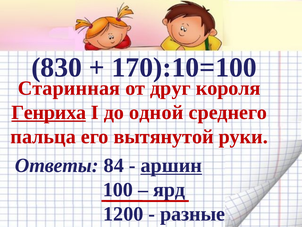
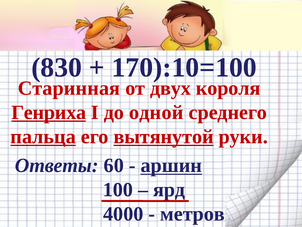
друг: друг -> двух (170, 88)
пальца underline: none -> present (43, 136)
вытянутой underline: none -> present (164, 136)
84: 84 -> 60 (114, 165)
1200: 1200 -> 4000 (123, 214)
разные: разные -> метров (193, 214)
